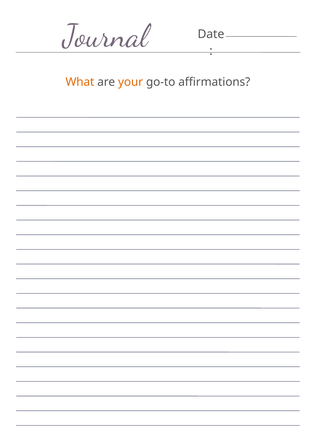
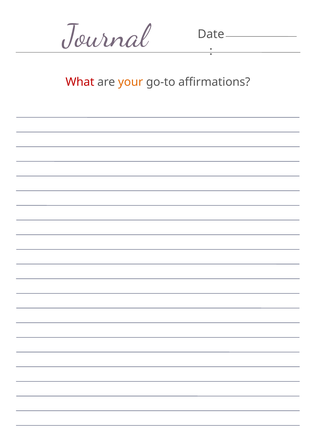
What colour: orange -> red (80, 82)
